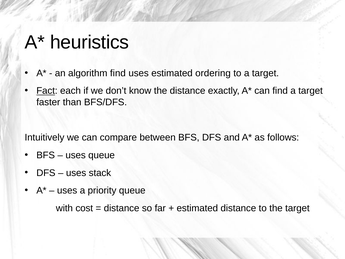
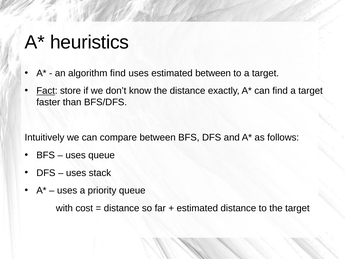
estimated ordering: ordering -> between (213, 73)
each: each -> store (71, 91)
